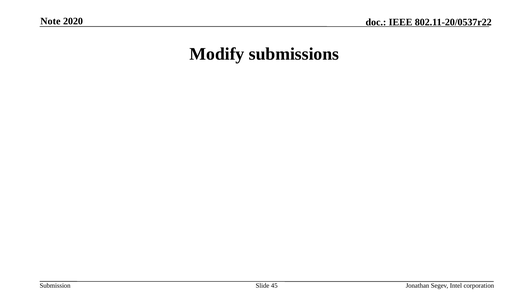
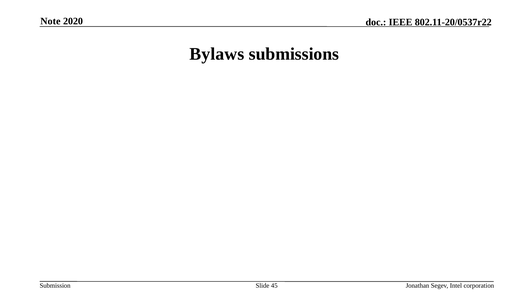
Modify: Modify -> Bylaws (217, 54)
